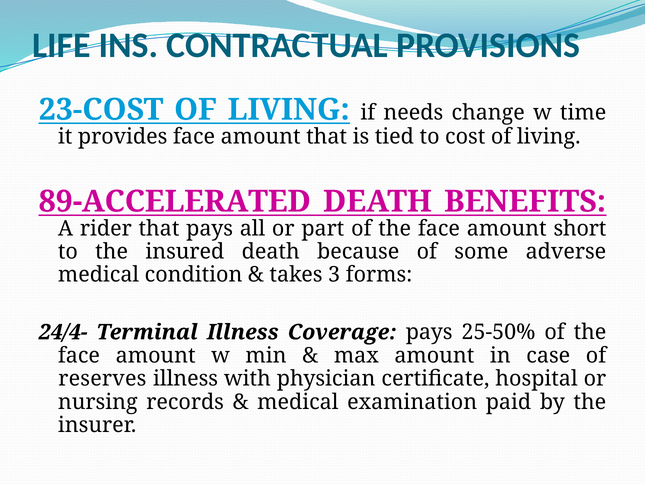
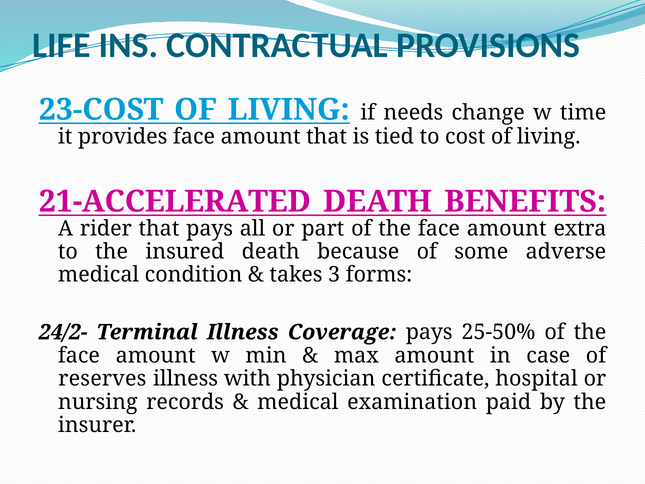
89-ACCELERATED: 89-ACCELERATED -> 21-ACCELERATED (175, 201)
short: short -> extra (580, 228)
24/4-: 24/4- -> 24/2- (63, 332)
